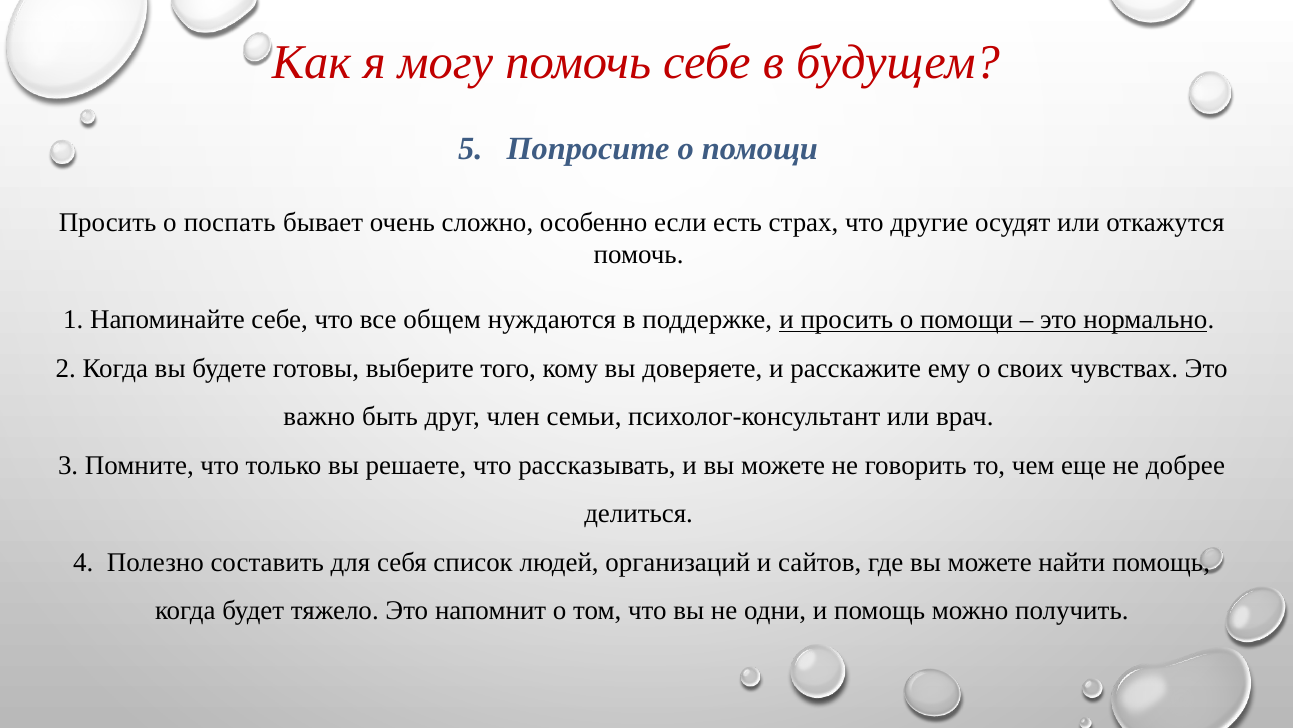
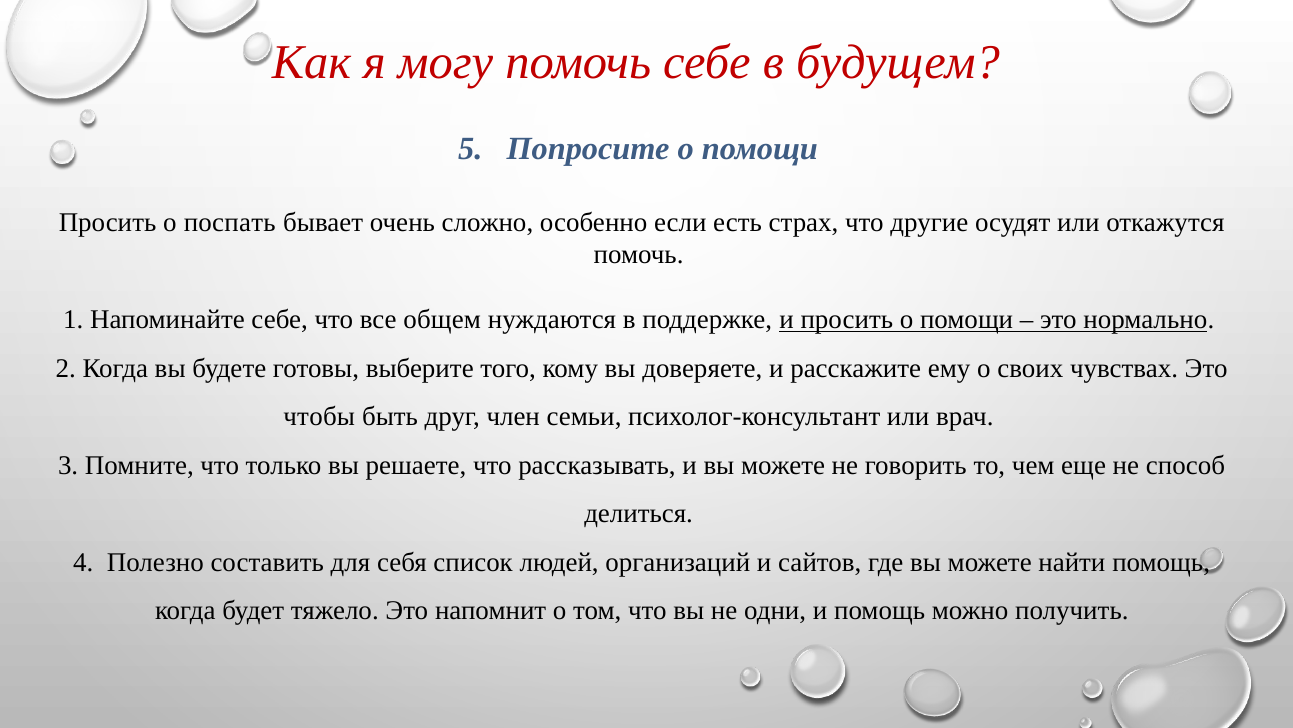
важно: важно -> чтобы (319, 416)
добрее: добрее -> способ (1185, 465)
